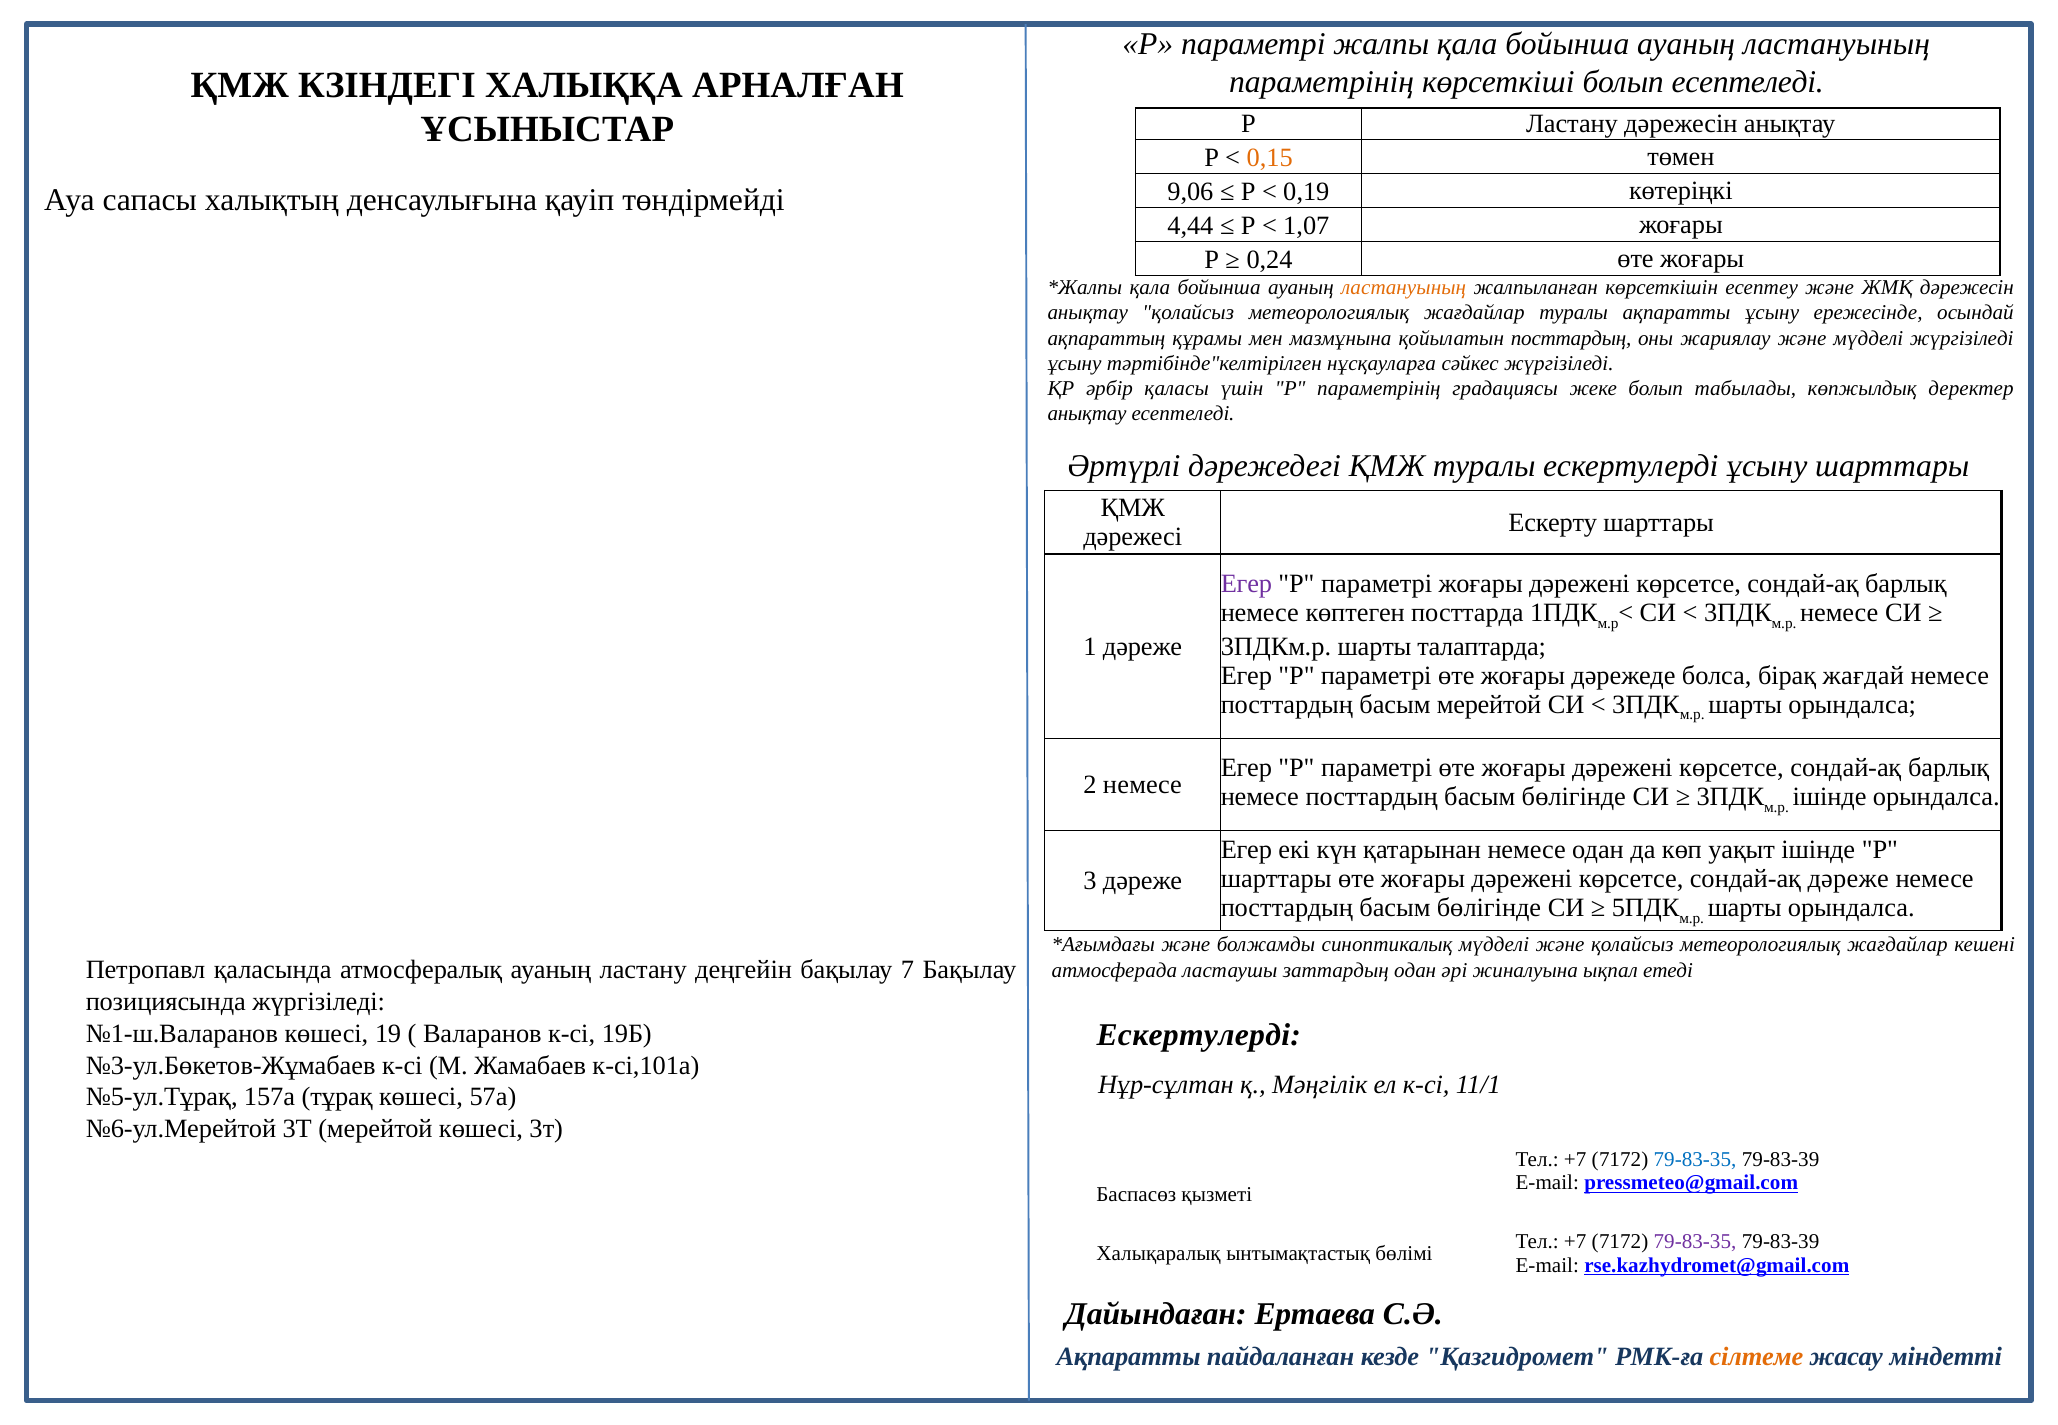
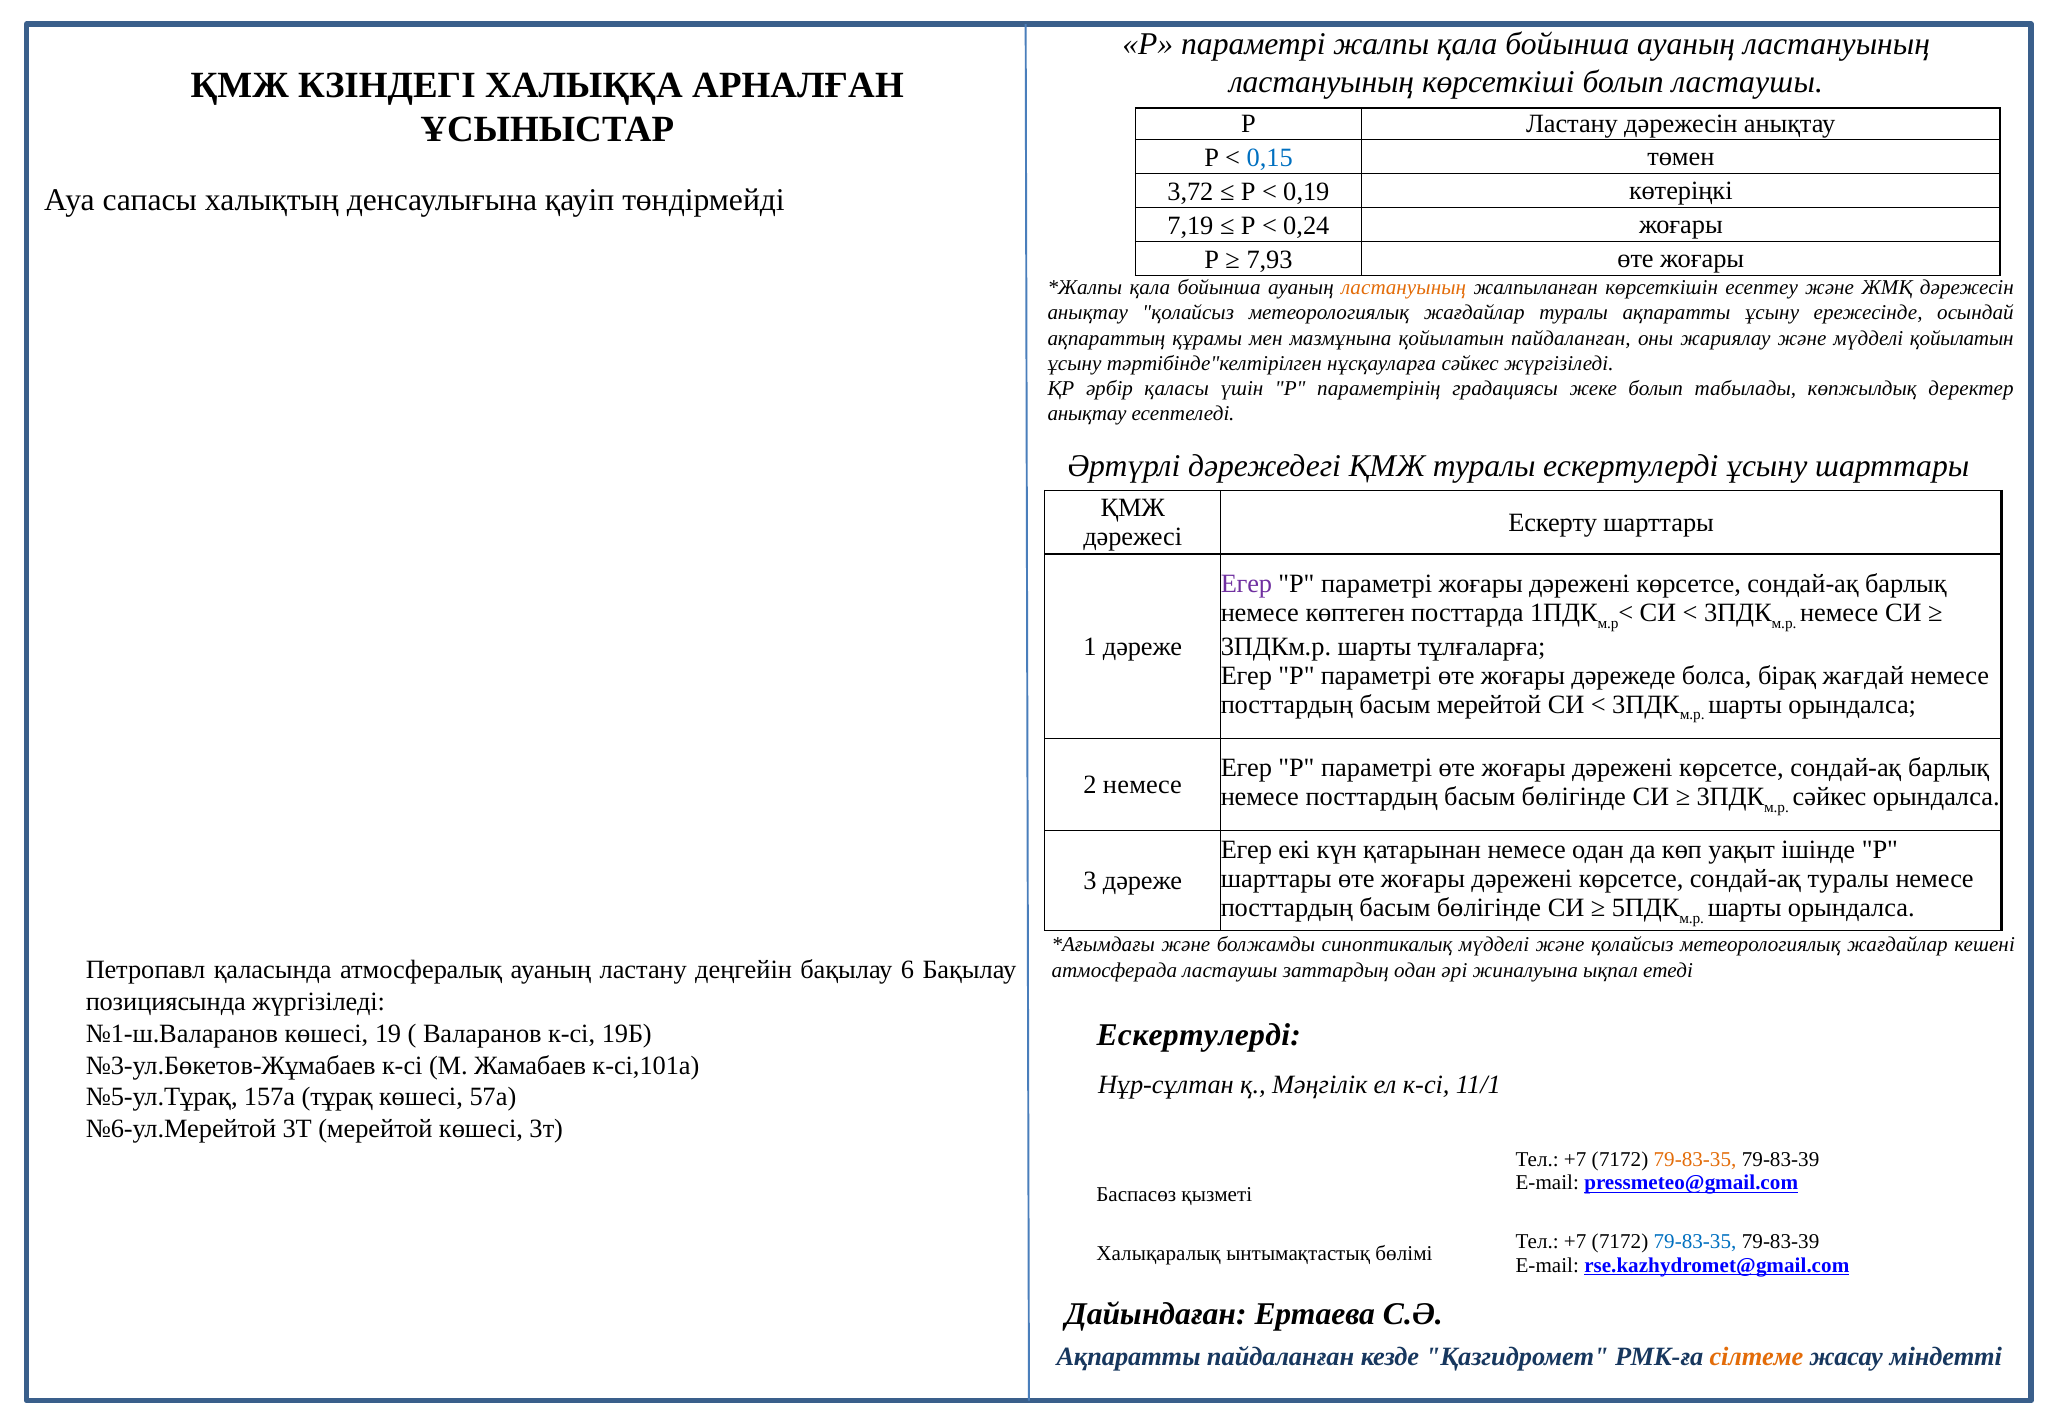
параметрінің: параметрінің -> ластануының (1322, 82)
болып есептеледі: есептеледі -> ластаушы (1747, 82)
0,15 colour: orange -> blue (1270, 158)
9,06: 9,06 -> 3,72 (1190, 192)
4,44: 4,44 -> 7,19 (1190, 226)
1,07: 1,07 -> 0,24 (1306, 226)
0,24: 0,24 -> 7,93 (1270, 260)
қойылатын посттардың: посттардың -> пайдаланған (1571, 338)
мүдделі жүргізіледі: жүргізіледі -> қойылатын (1962, 338)
талаптарда: талаптарда -> тұлғаларға (1482, 646)
ішінде: ішінде -> сәйкес (1830, 797)
сондай-ақ дәреже: дәреже -> туралы (1848, 878)
7: 7 -> 6 (907, 970)
79-83-35 colour: blue -> orange (1695, 1159)
79-83-35 colour: purple -> blue (1695, 1241)
